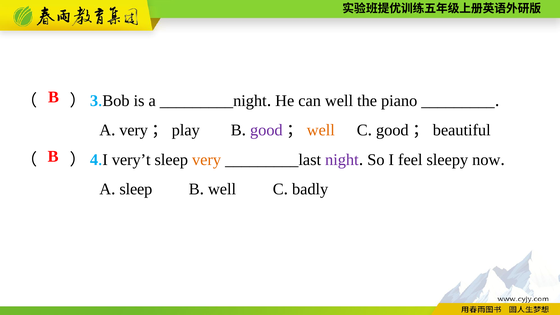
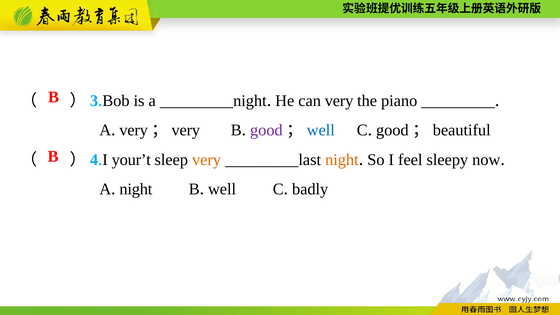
can well: well -> very (339, 101)
play: play -> very (186, 130)
well colour: orange -> blue (321, 130)
very’t: very’t -> your’t (131, 160)
night colour: purple -> orange (342, 160)
sleep: sleep -> night (136, 189)
